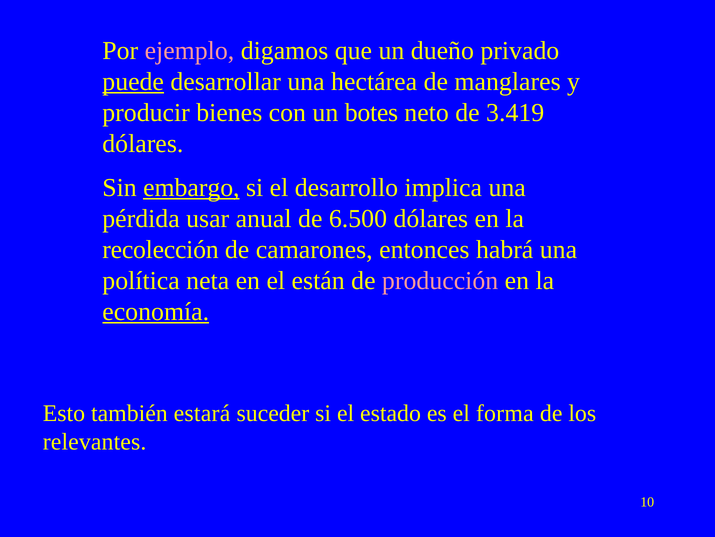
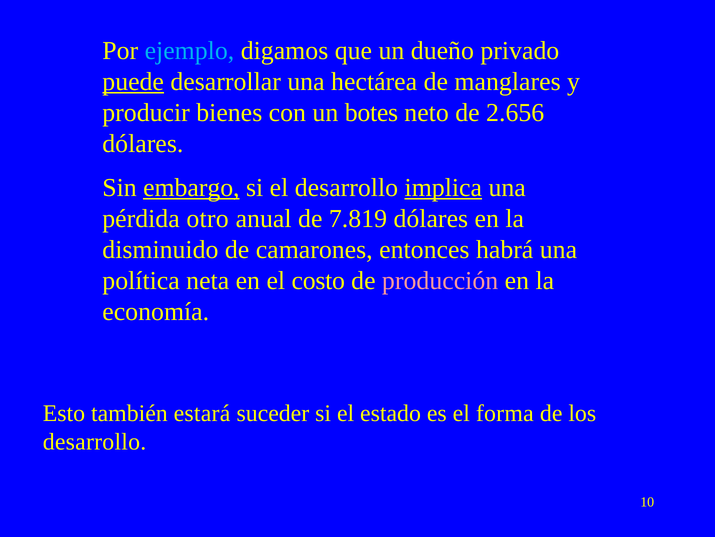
ejemplo colour: pink -> light blue (189, 51)
3.419: 3.419 -> 2.656 (515, 113)
implica underline: none -> present (443, 187)
usar: usar -> otro (208, 218)
6.500: 6.500 -> 7.819 (358, 218)
recolección: recolección -> disminuido (160, 249)
están: están -> costo (318, 280)
economía underline: present -> none (156, 311)
relevantes: relevantes -> desarrollo (95, 441)
